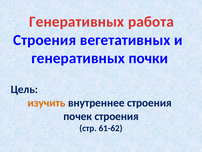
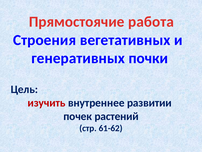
Генеративных: Генеративных -> Прямостоячие (77, 22)
изучить colour: orange -> red (47, 102)
внутреннее строения: строения -> развитии (149, 102)
почек строения: строения -> растений (117, 116)
